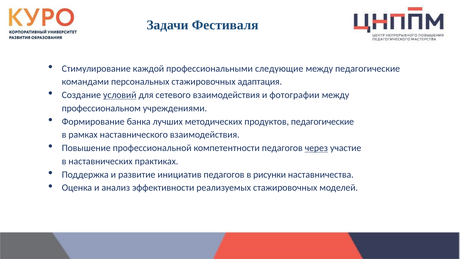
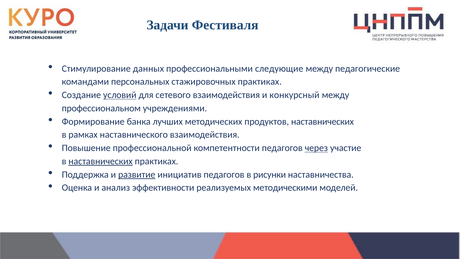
каждой: каждой -> данных (148, 68)
стажировочных адаптация: адаптация -> практиках (260, 82)
фотографии: фотографии -> конкурсный (295, 95)
продуктов педагогические: педагогические -> наставнических (322, 121)
наставнических underline: none -> present (101, 161)
развитие underline: none -> present (137, 174)
реализуемых стажировочных: стажировочных -> методическими (285, 188)
